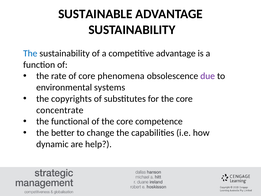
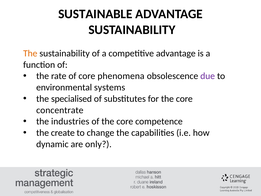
The colour: blue -> orange (30, 53)
copyrights: copyrights -> specialised (71, 99)
functional: functional -> industries (70, 121)
better: better -> create (63, 133)
help: help -> only (98, 144)
